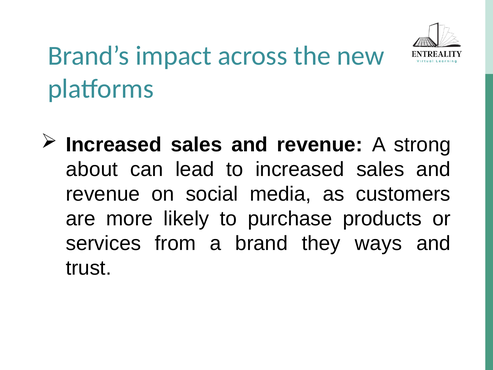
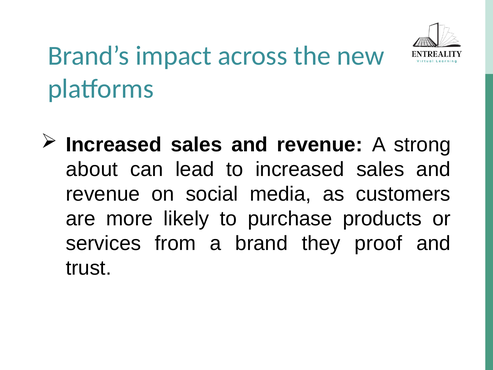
ways: ways -> proof (378, 243)
